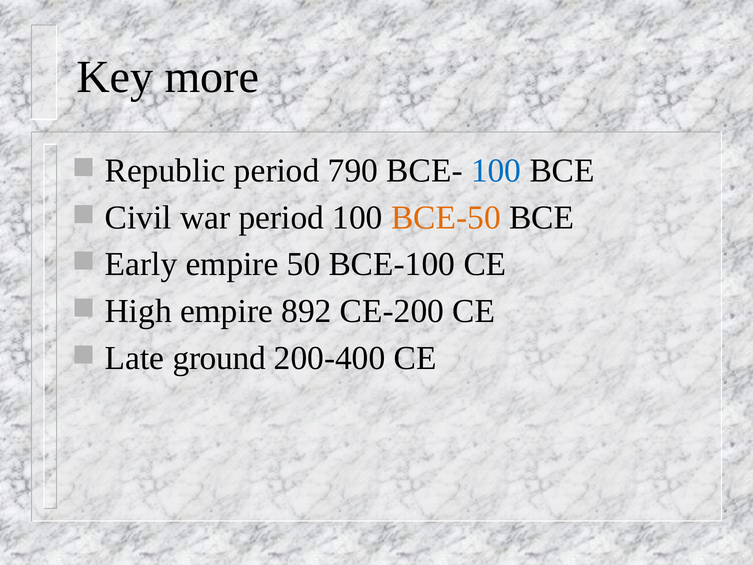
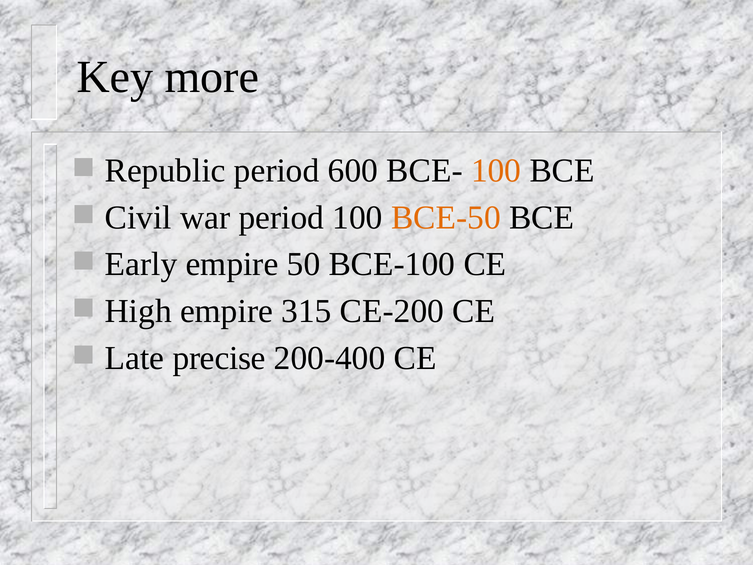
790: 790 -> 600 (353, 171)
100 colour: blue -> orange (496, 171)
892: 892 -> 315 (306, 311)
ground: ground -> precise (219, 358)
